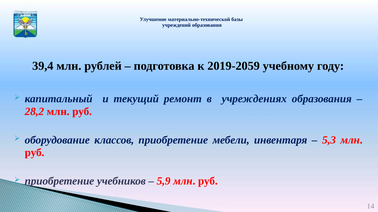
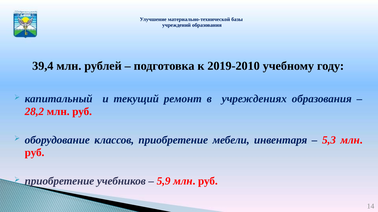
2019-2059: 2019-2059 -> 2019-2010 (234, 66)
